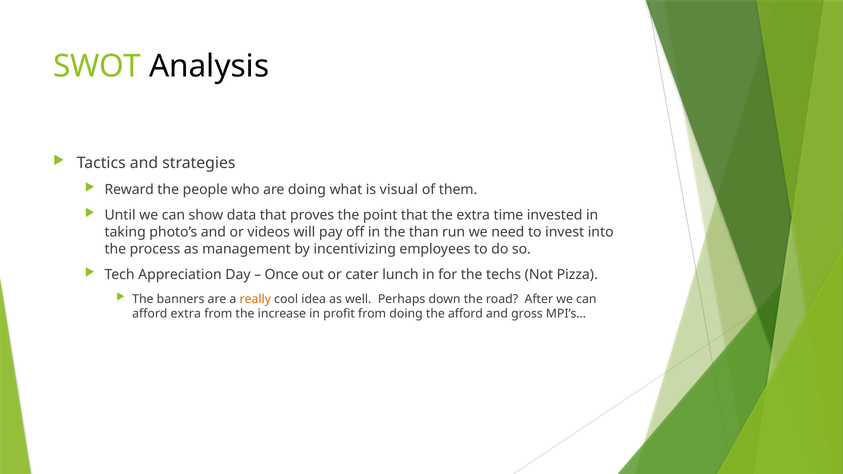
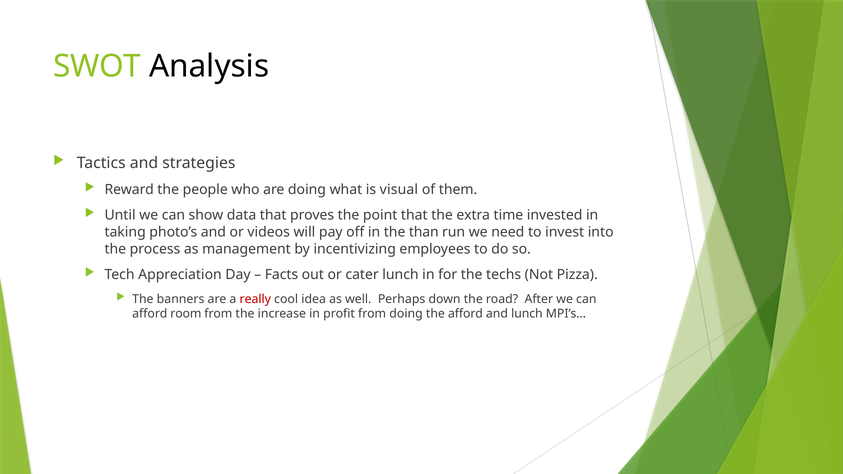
Once: Once -> Facts (281, 275)
really colour: orange -> red (255, 299)
afford extra: extra -> room (186, 314)
and gross: gross -> lunch (527, 314)
